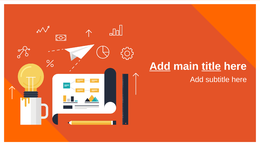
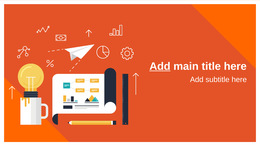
title underline: present -> none (211, 66)
